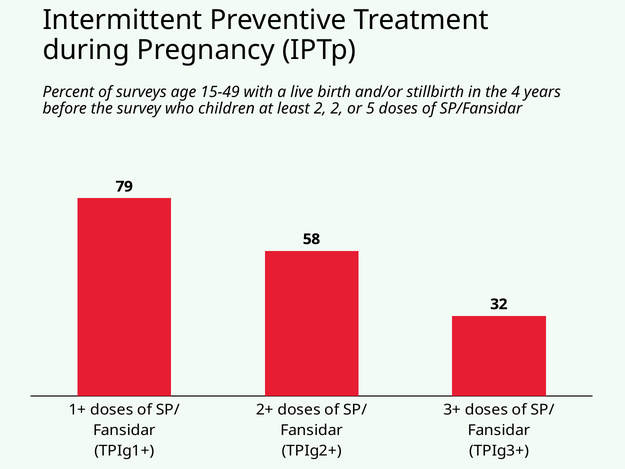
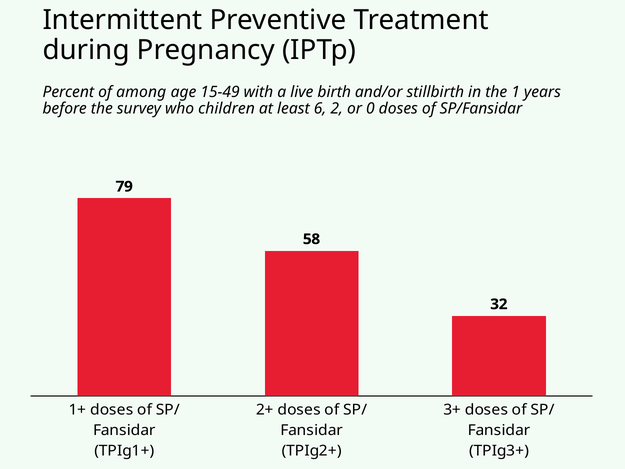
surveys: surveys -> among (141, 92)
4: 4 -> 1 (516, 92)
least 2: 2 -> 6 (320, 109)
5: 5 -> 0 (370, 109)
